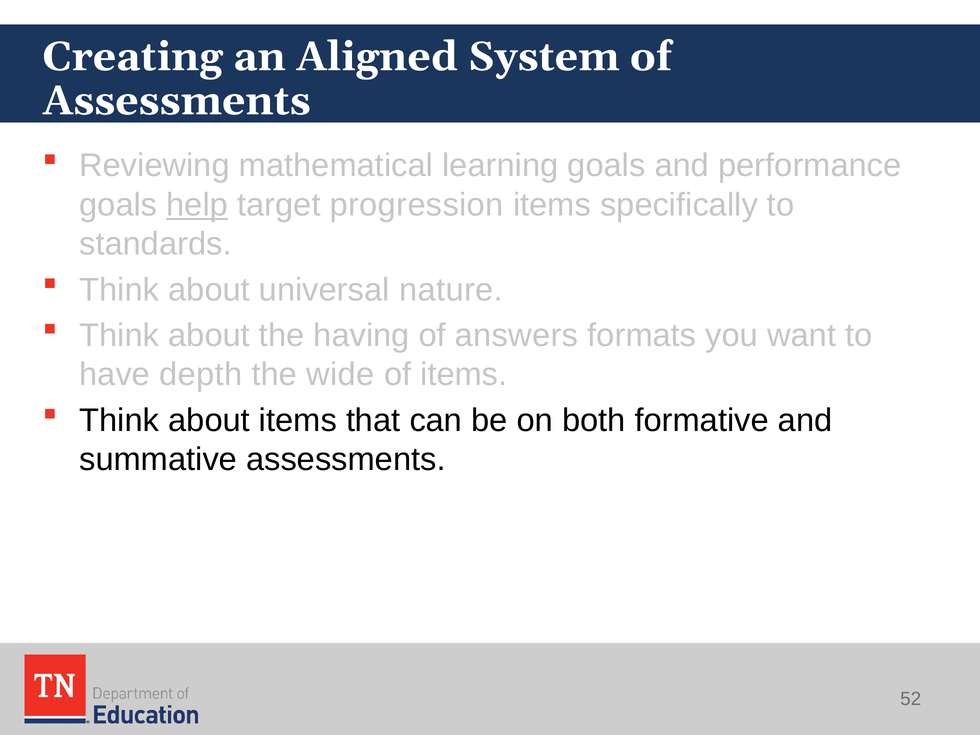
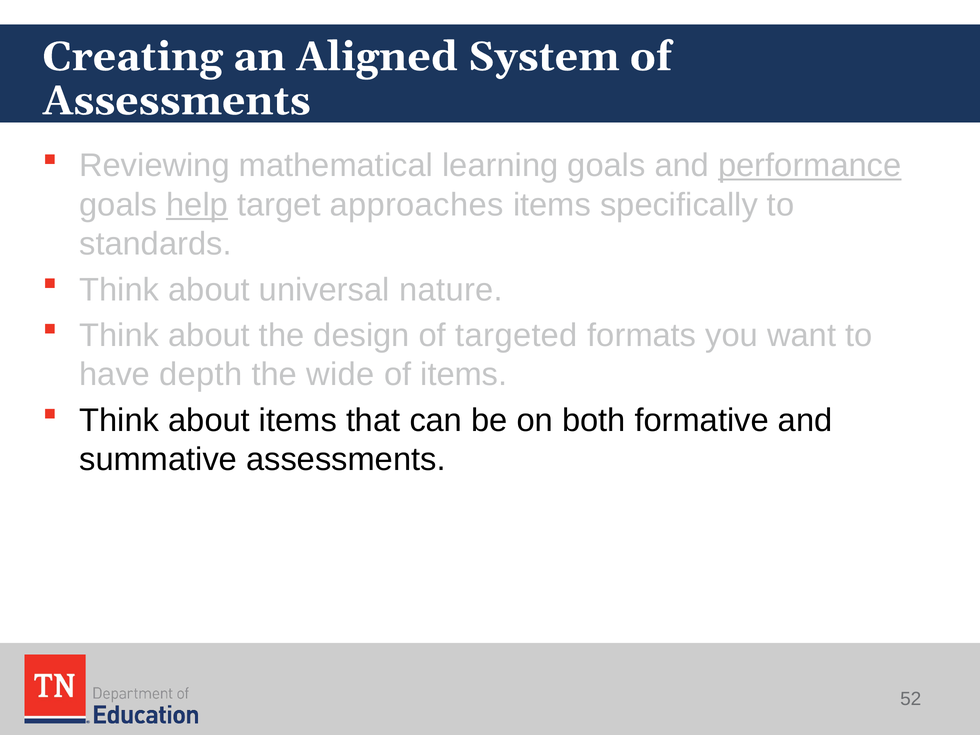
performance underline: none -> present (810, 166)
progression: progression -> approaches (417, 205)
having: having -> design (361, 335)
answers: answers -> targeted (517, 335)
